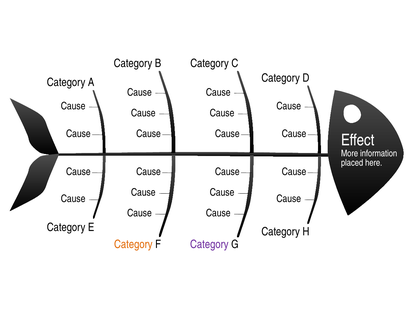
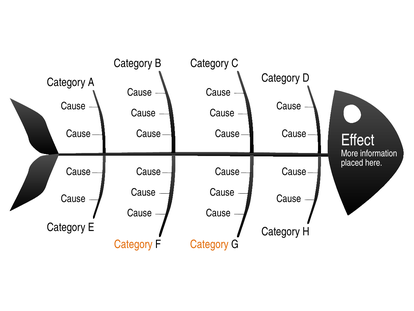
Category colour: purple -> orange (209, 244)
